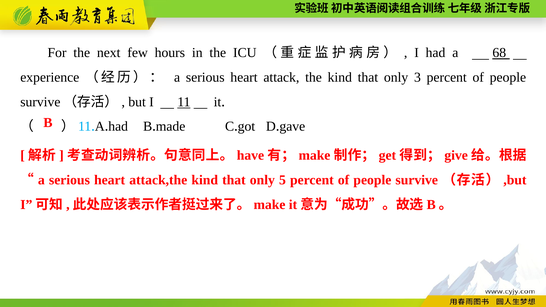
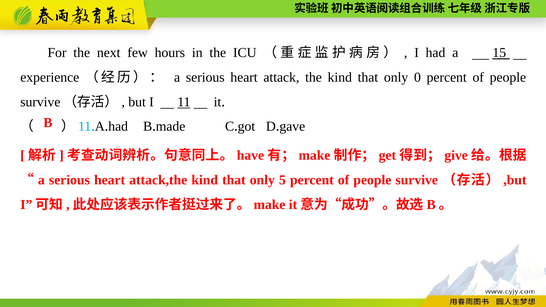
68: 68 -> 15 (499, 53)
3: 3 -> 0 (417, 77)
